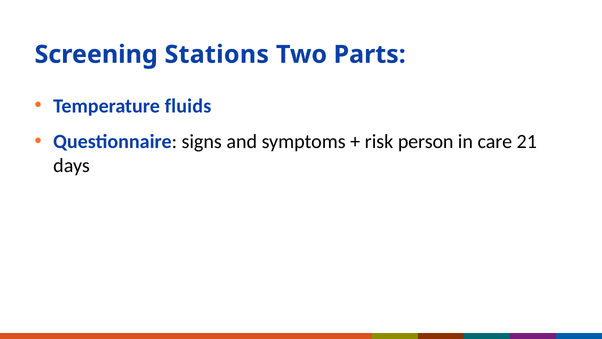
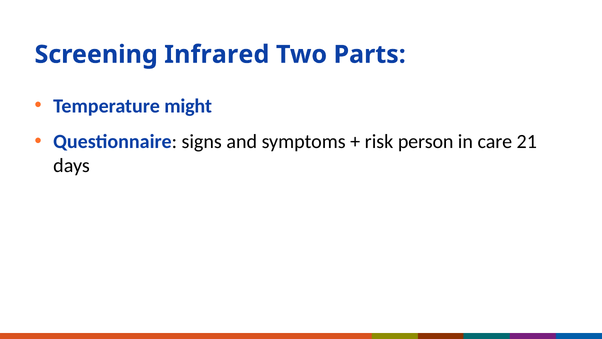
Stations: Stations -> Infrared (217, 54)
fluids: fluids -> might (188, 106)
